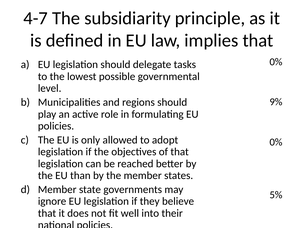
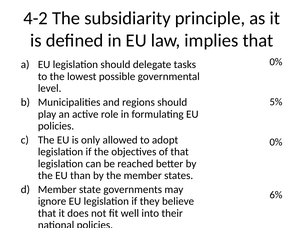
4-7: 4-7 -> 4-2 (36, 18)
9%: 9% -> 5% (276, 102)
5%: 5% -> 6% (276, 195)
